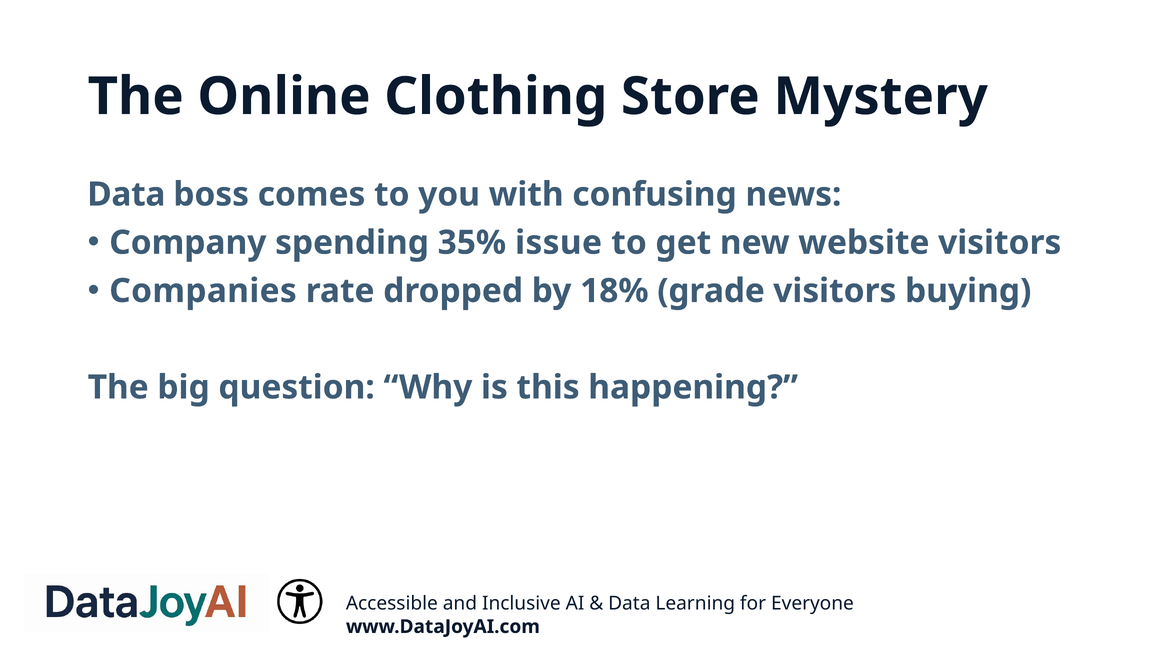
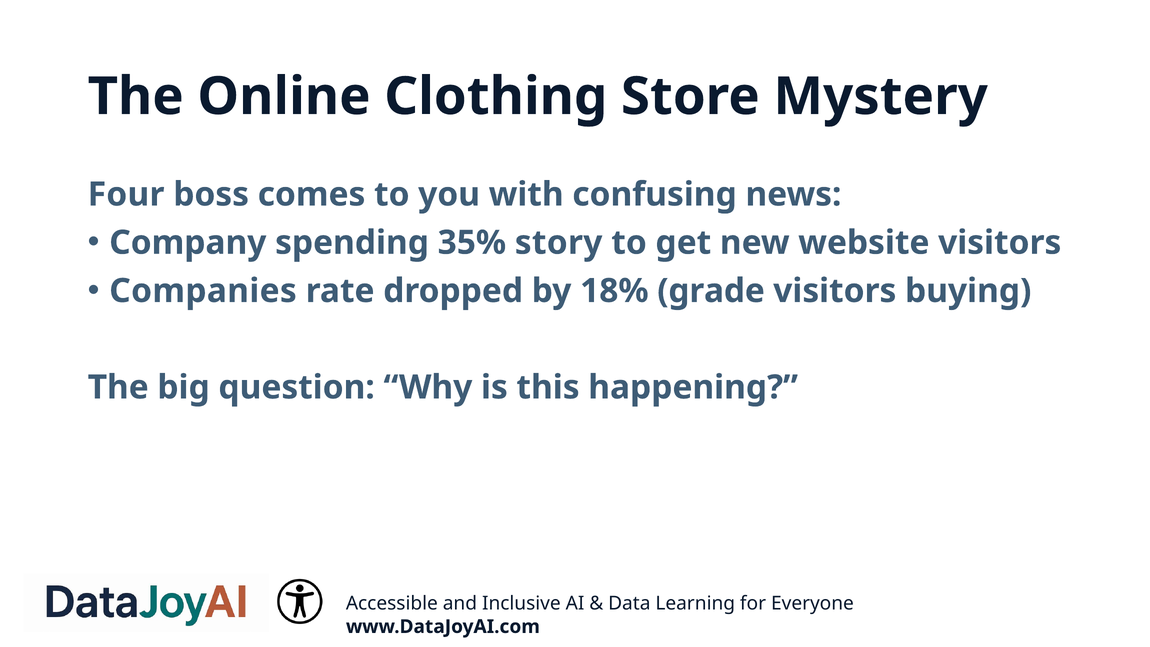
Data: Data -> Four (126, 194)
issue: issue -> story (559, 243)
